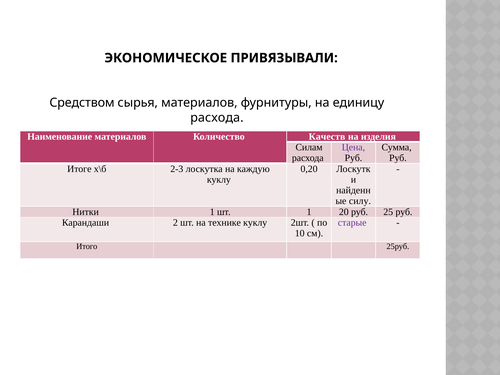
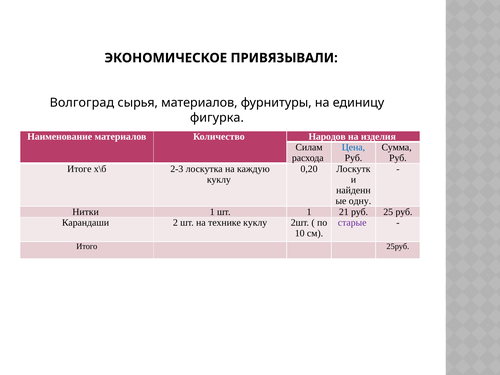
Средством: Средством -> Волгоград (82, 103)
расхода: расхода -> фигурка (217, 118)
Качеств: Качеств -> Народов (327, 137)
Цена colour: purple -> blue (353, 147)
силу: силу -> одну (360, 201)
20: 20 -> 21 (344, 212)
